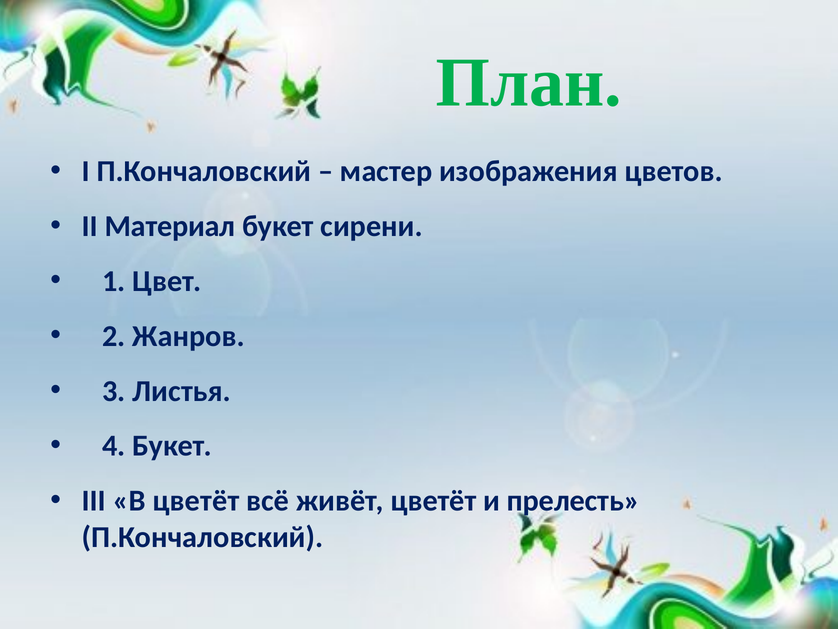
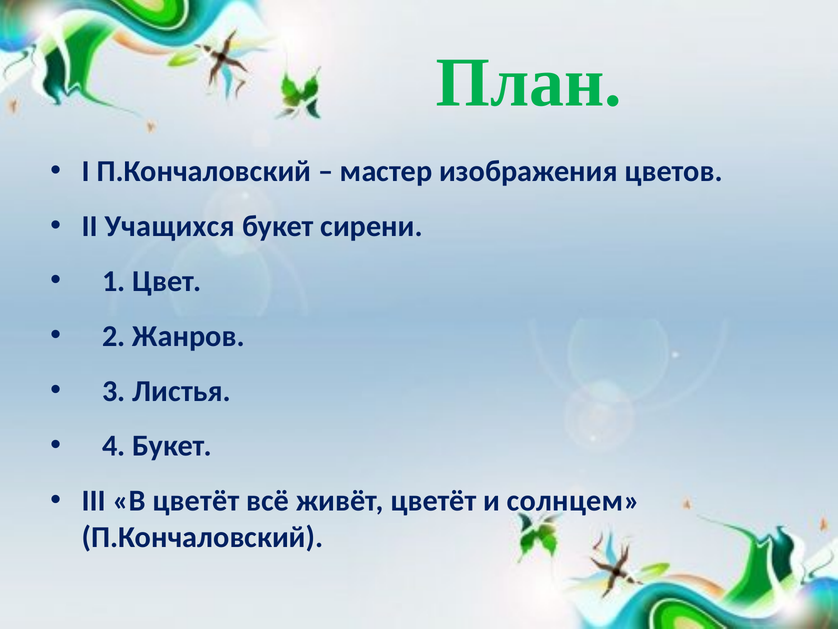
Материал: Материал -> Учащихся (170, 226)
прелесть: прелесть -> солнцем (573, 501)
